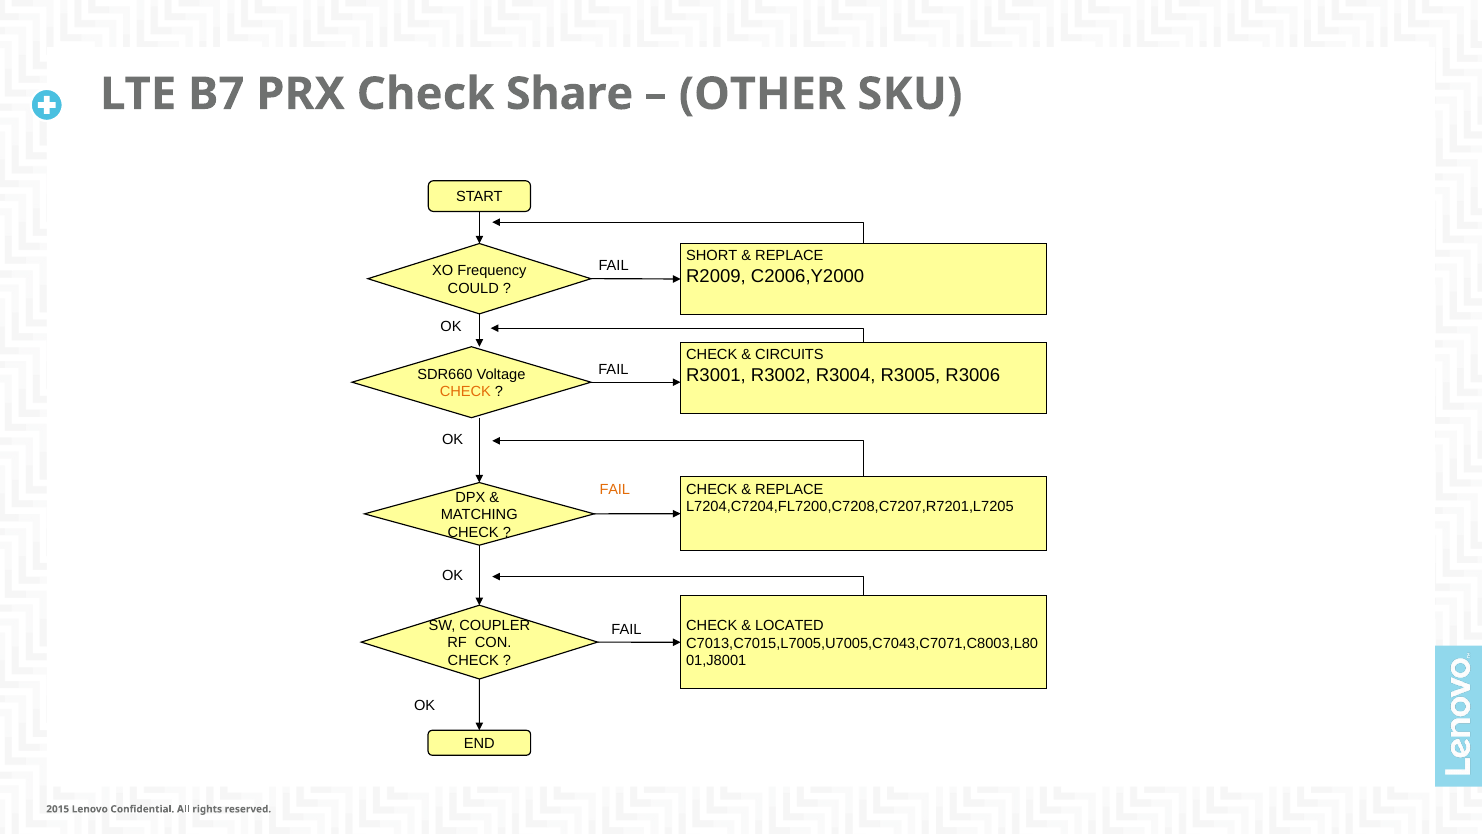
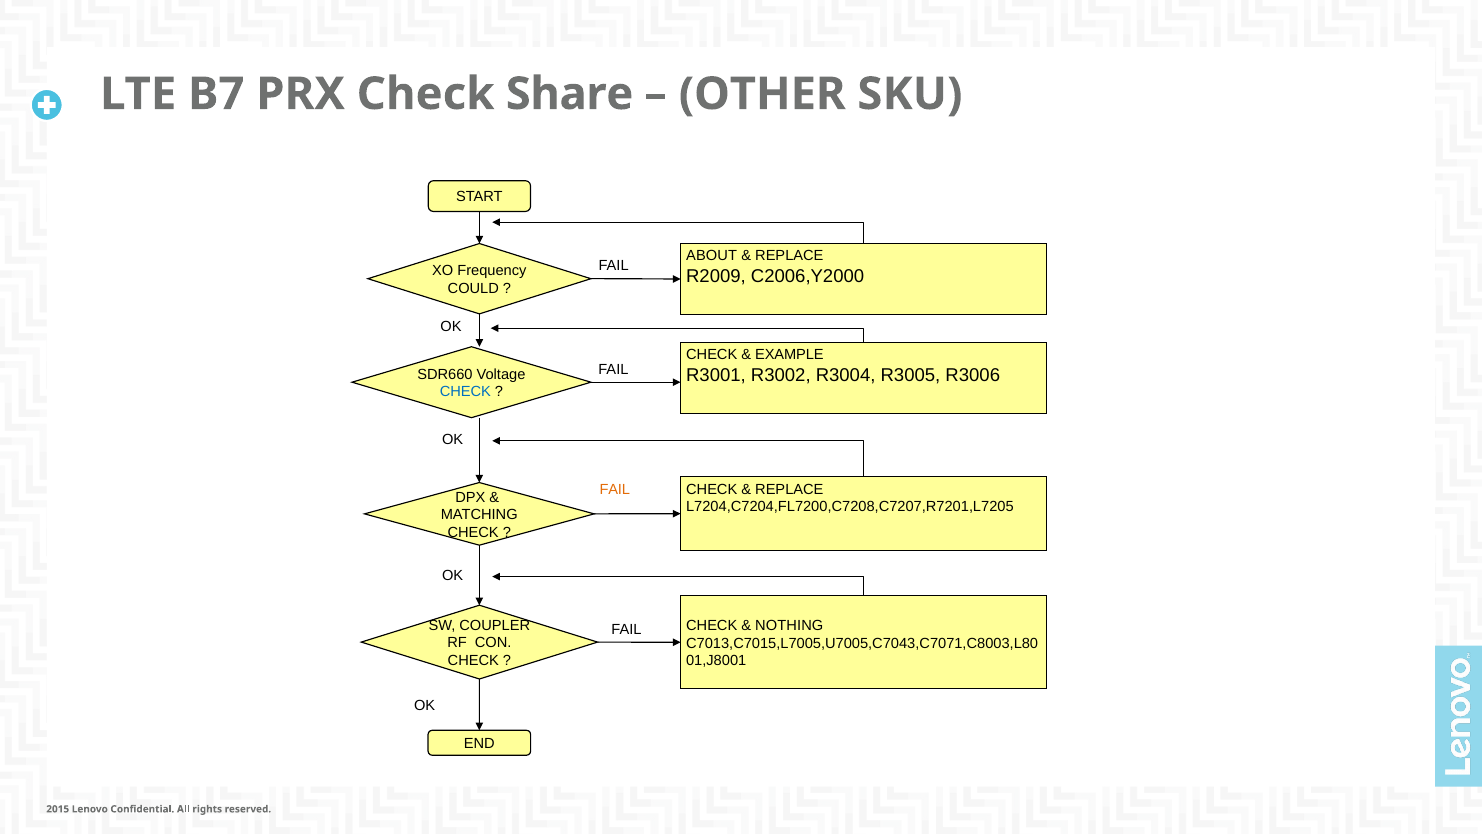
SHORT: SHORT -> ABOUT (712, 256)
CIRCUITS: CIRCUITS -> EXAMPLE (789, 355)
CHECK colour: orange -> blue (465, 392)
LOCATED: LOCATED -> NOTHING (789, 625)
